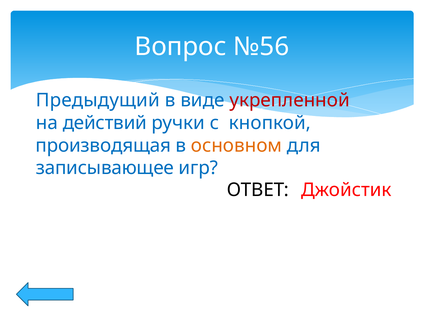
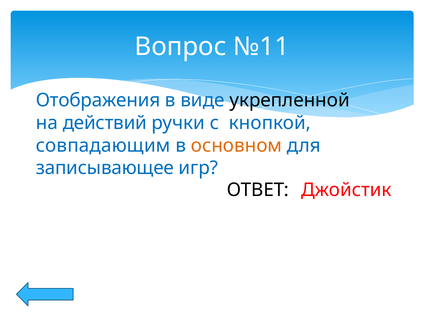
№56: №56 -> №11 (261, 47)
Предыдущий: Предыдущий -> Отображения (98, 100)
укрепленной colour: red -> black (290, 100)
производящая: производящая -> совпадающим (103, 145)
